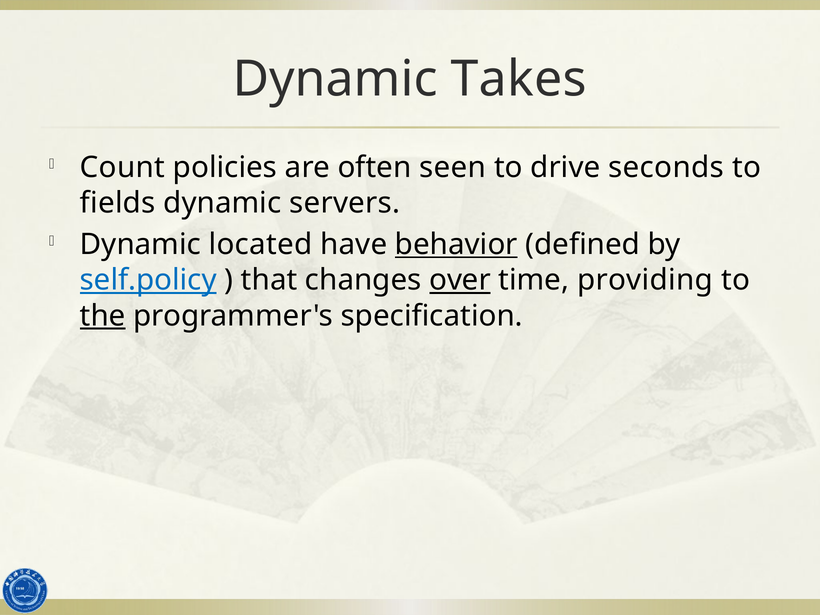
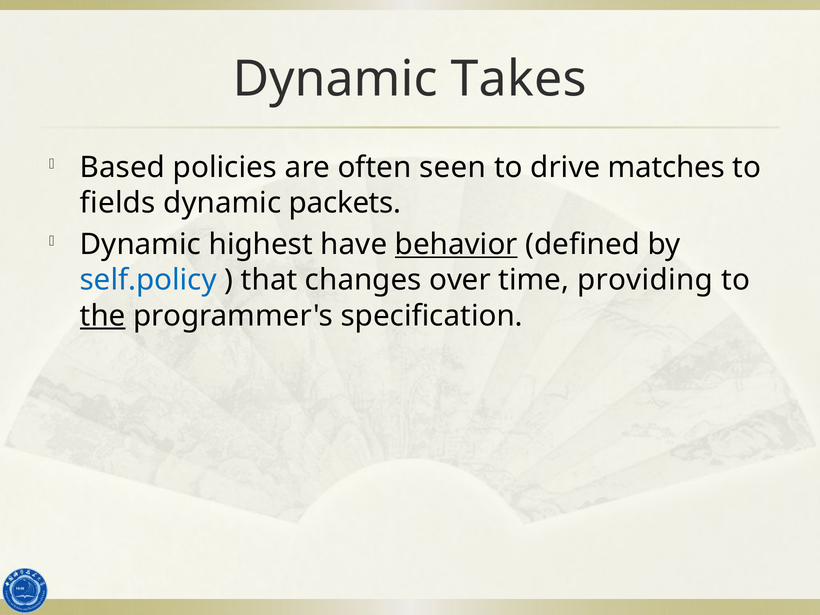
Count: Count -> Based (122, 167)
seconds: seconds -> matches (666, 167)
servers: servers -> packets (345, 203)
located: located -> highest (261, 245)
self.policy underline: present -> none (148, 280)
over underline: present -> none (460, 280)
